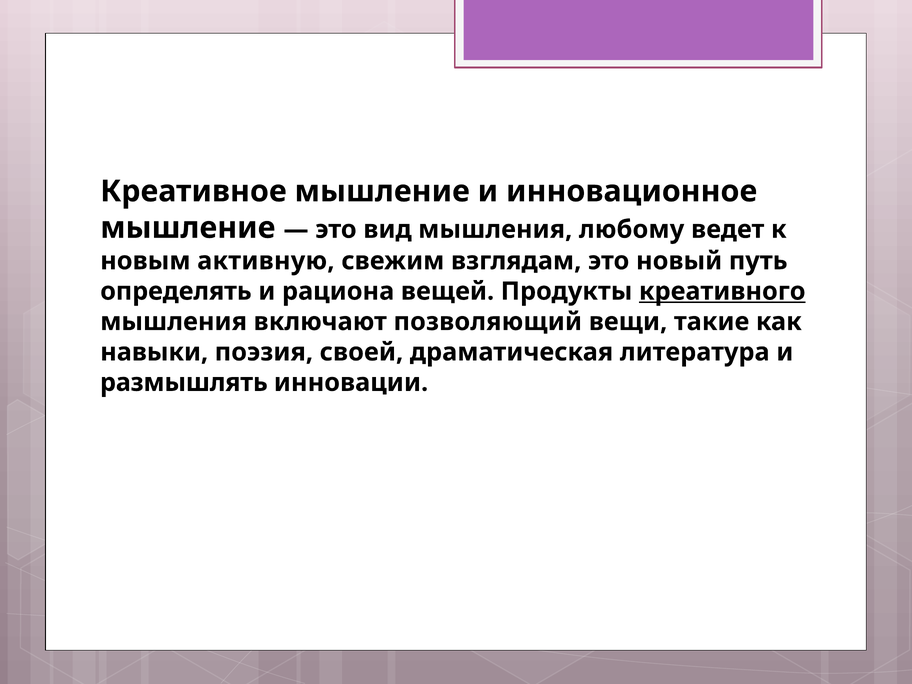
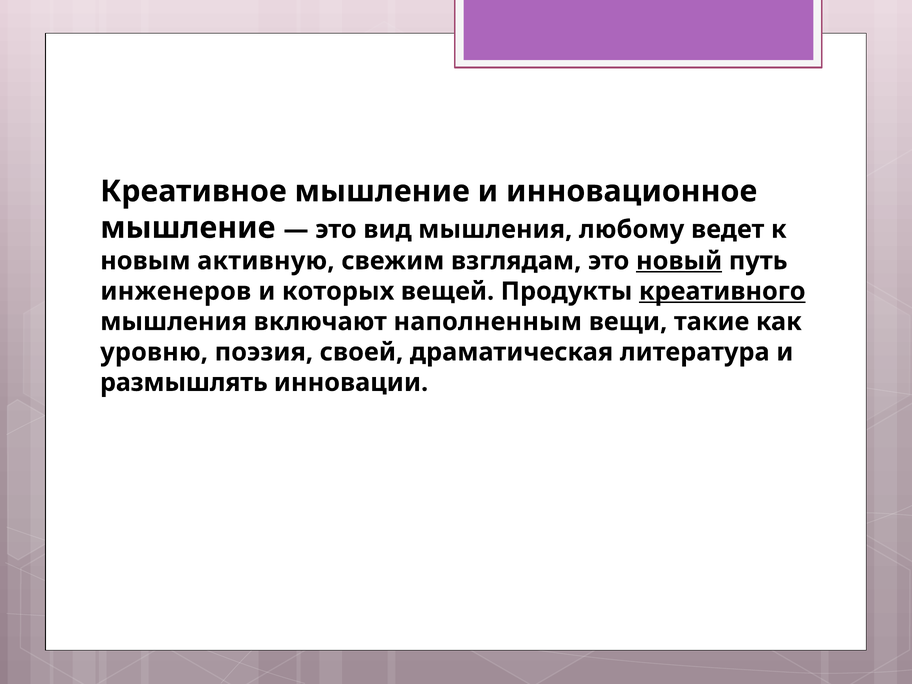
новый underline: none -> present (679, 261)
определять: определять -> инженеров (176, 291)
рациона: рациона -> которых (338, 291)
позволяющий: позволяющий -> наполненным (488, 322)
навыки: навыки -> уровню (154, 352)
